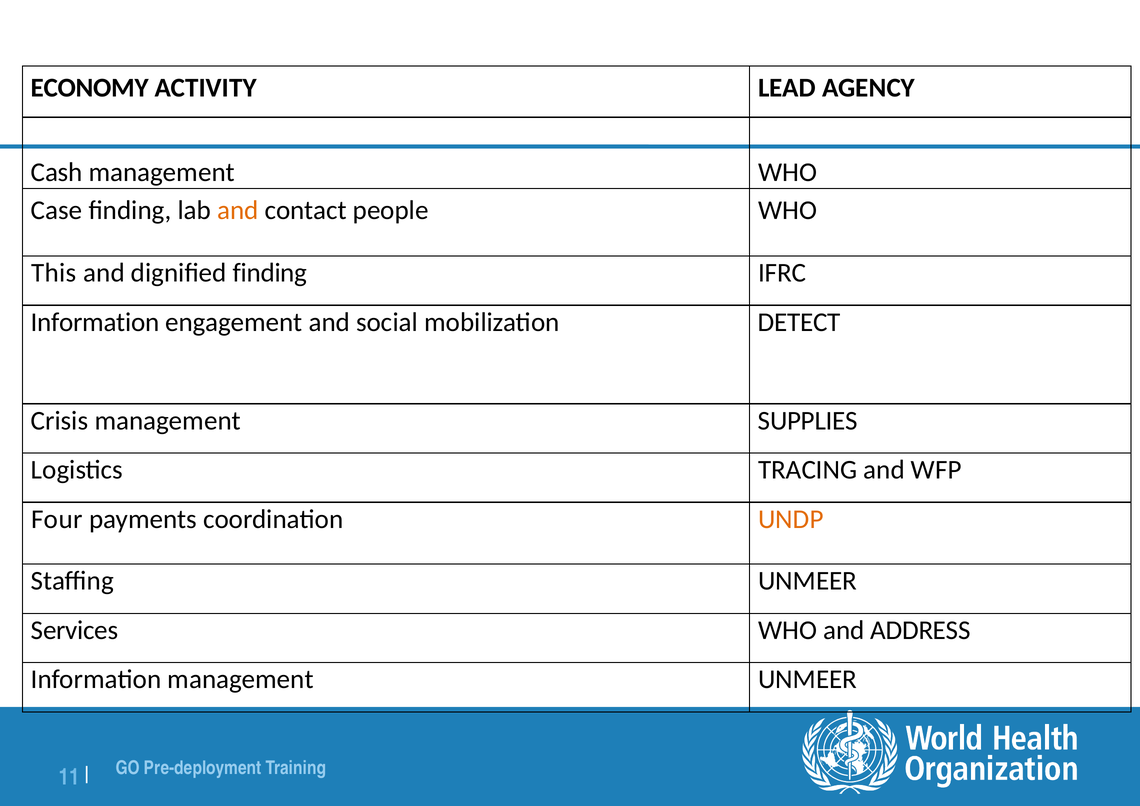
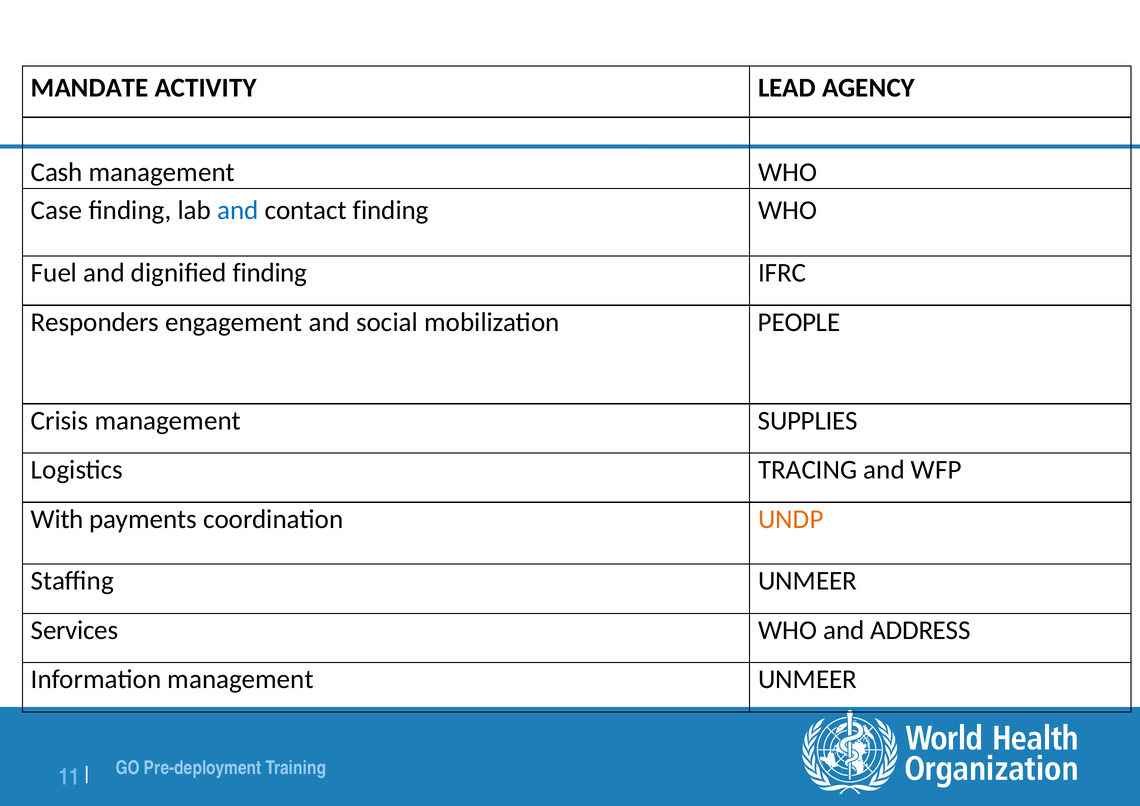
ECONOMY: ECONOMY -> MANDATE (90, 88)
and colour: orange -> blue (238, 210)
contact people: people -> finding (391, 210)
This: This -> Fuel (54, 273)
Information: Information -> Responders (95, 322)
DETECT: DETECT -> PEOPLE (799, 322)
Four: Four -> With (57, 519)
